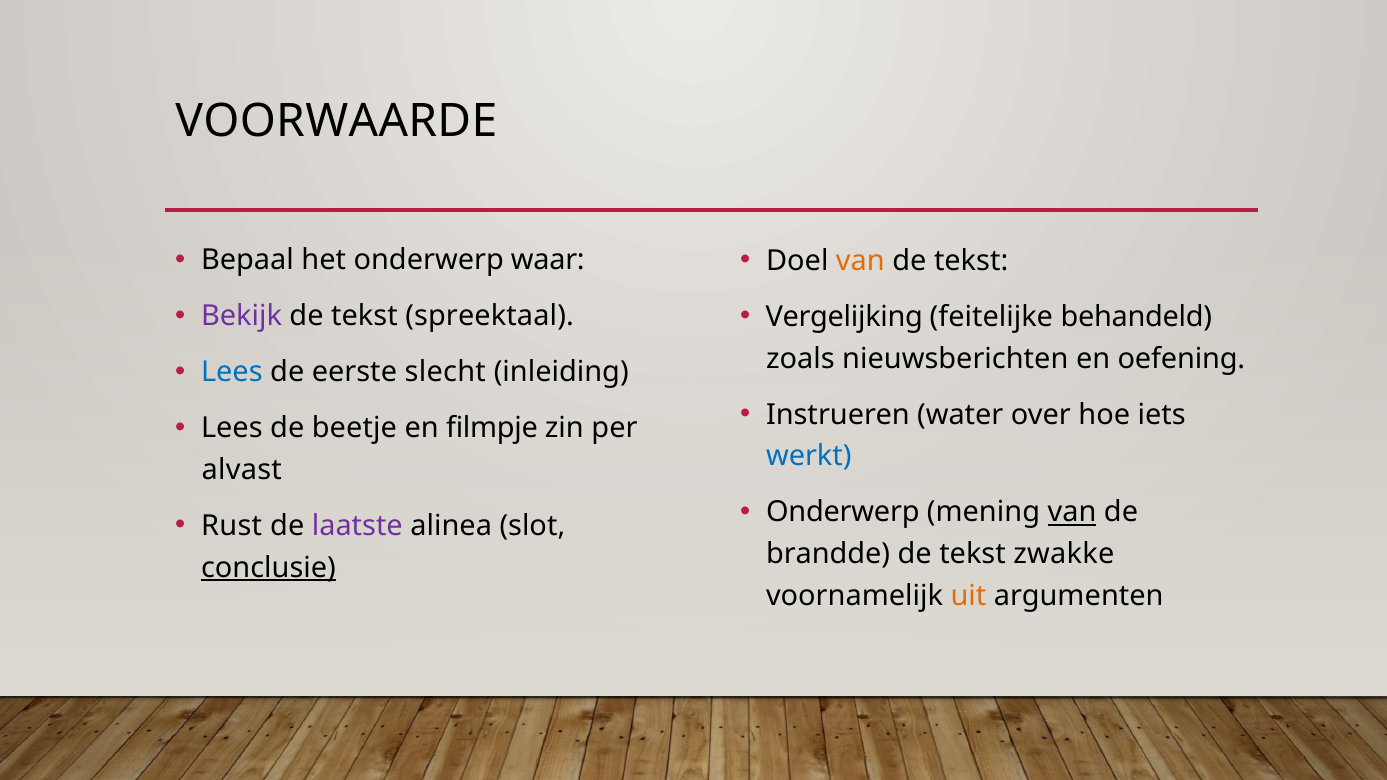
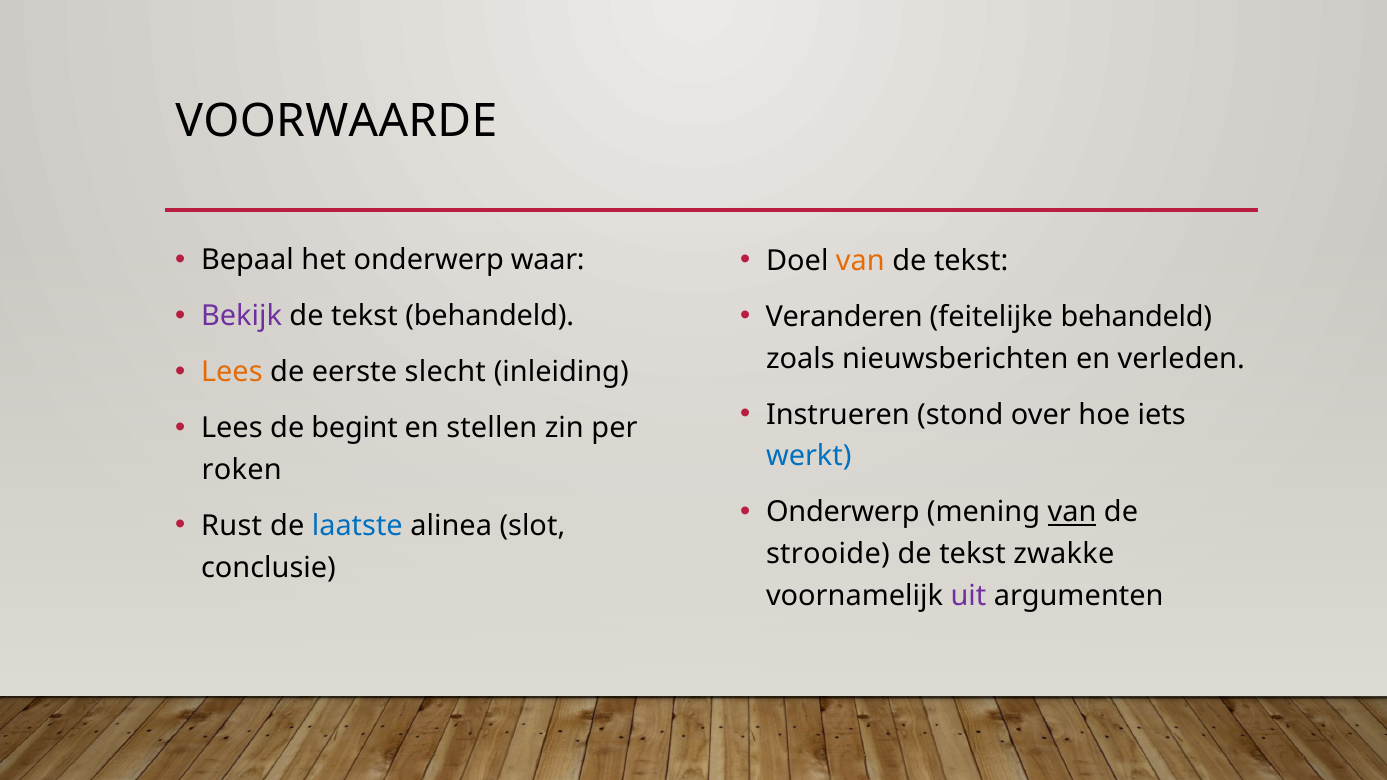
tekst spreektaal: spreektaal -> behandeld (490, 316)
Vergelijking: Vergelijking -> Veranderen (844, 317)
oefening: oefening -> verleden (1181, 359)
Lees colour: blue -> orange (232, 372)
water: water -> stond (960, 415)
beetje: beetje -> begint (355, 428)
filmpje: filmpje -> stellen (492, 428)
alvast: alvast -> roken (242, 470)
laatste colour: purple -> blue (357, 526)
brandde: brandde -> strooide (828, 554)
conclusie underline: present -> none (268, 568)
uit colour: orange -> purple (968, 596)
